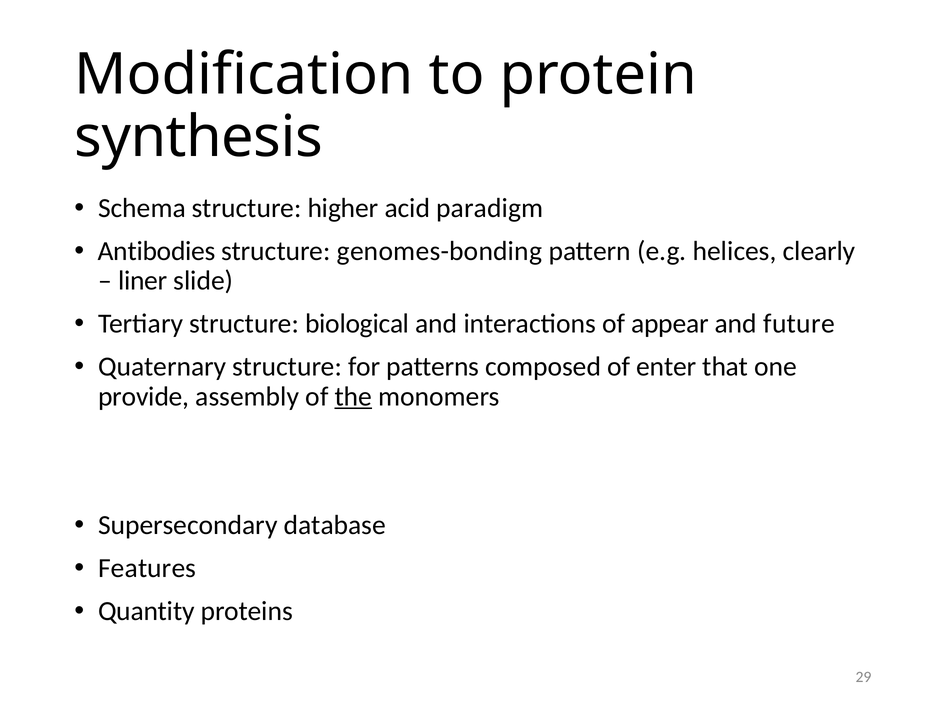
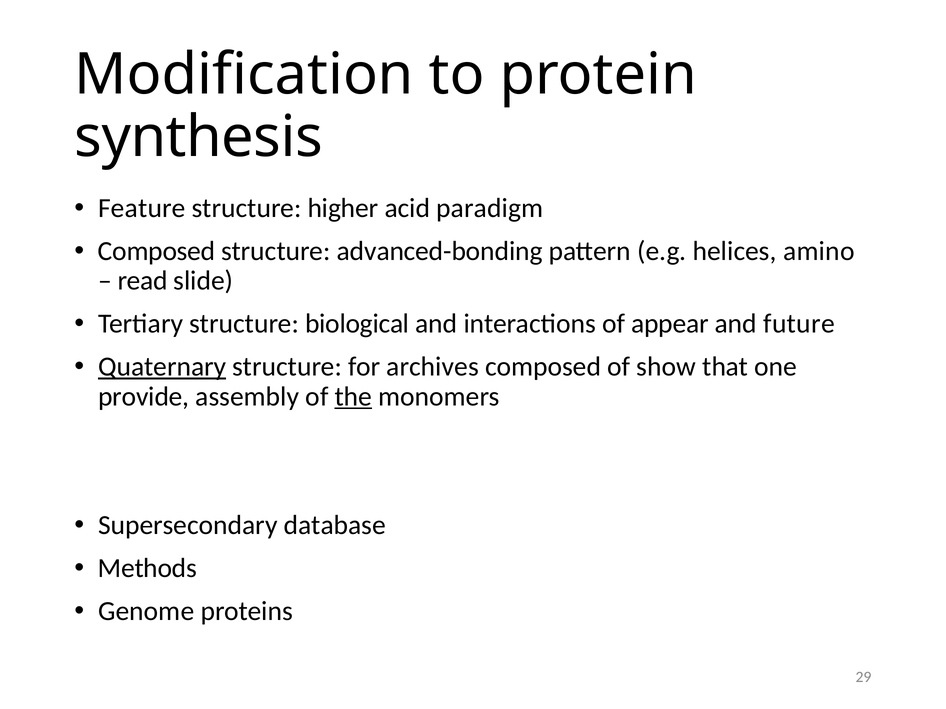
Schema: Schema -> Feature (142, 208)
Antibodies: Antibodies -> Composed (157, 251)
genomes-bonding: genomes-bonding -> advanced-bonding (440, 251)
clearly: clearly -> amino (819, 251)
liner: liner -> read (143, 281)
Quaternary underline: none -> present (162, 367)
patterns: patterns -> archives (433, 367)
enter: enter -> show (666, 367)
Features: Features -> Methods (147, 569)
Quantity: Quantity -> Genome (146, 611)
